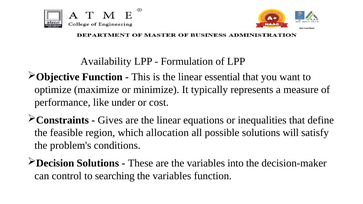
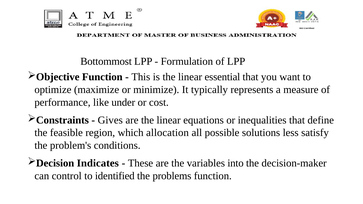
Availability: Availability -> Bottommost (106, 61)
will: will -> less (291, 133)
Solutions: Solutions -> Indicates (98, 163)
searching: searching -> identified (115, 176)
variables: variables -> problems (172, 176)
